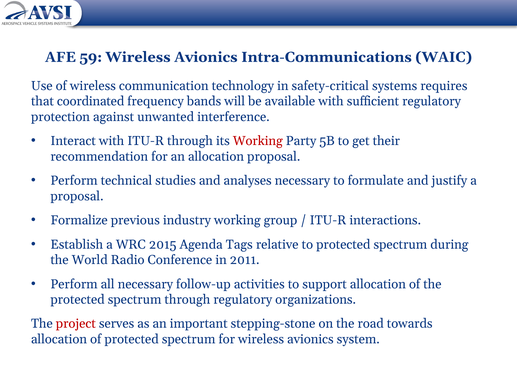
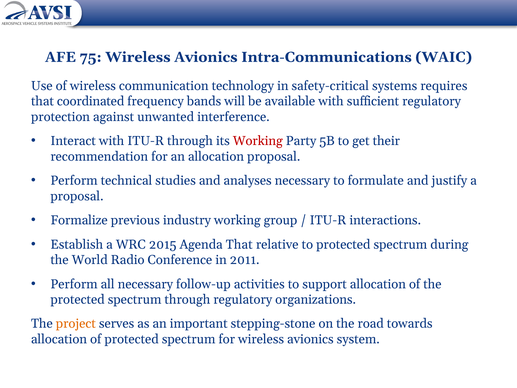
59: 59 -> 75 (91, 57)
Agenda Tags: Tags -> That (239, 244)
project colour: red -> orange (76, 324)
